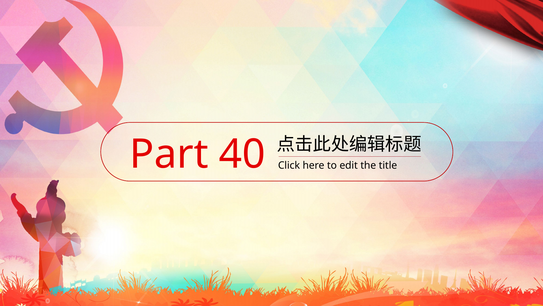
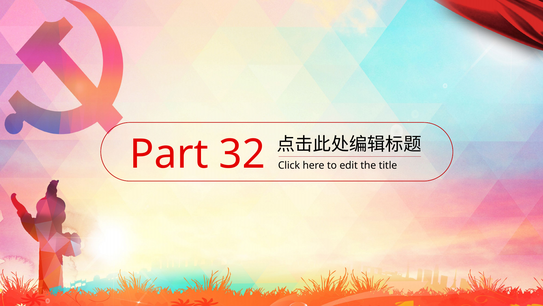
40: 40 -> 32 (242, 154)
